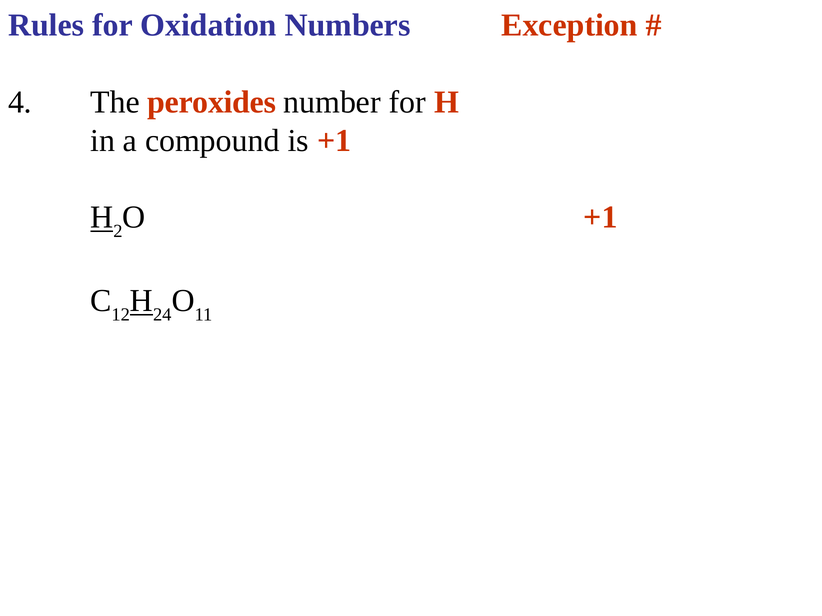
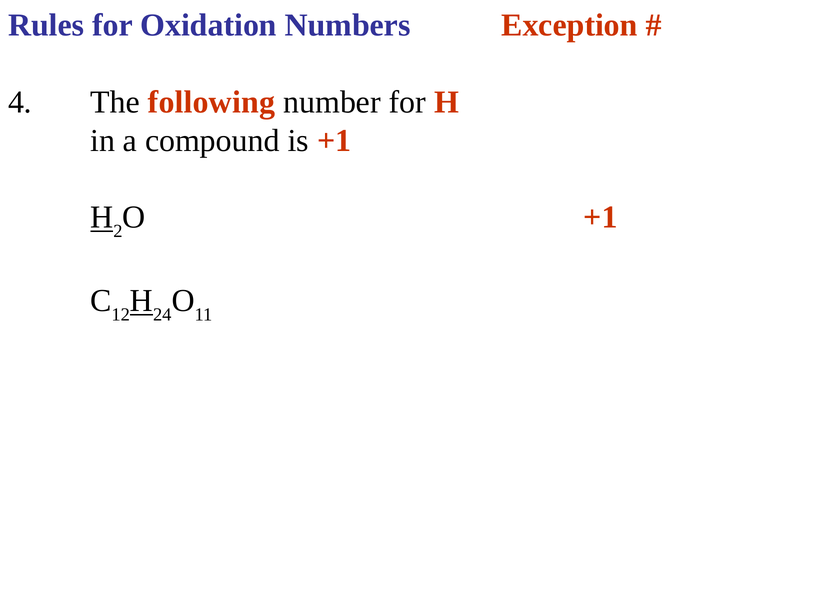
peroxides: peroxides -> following (211, 102)
